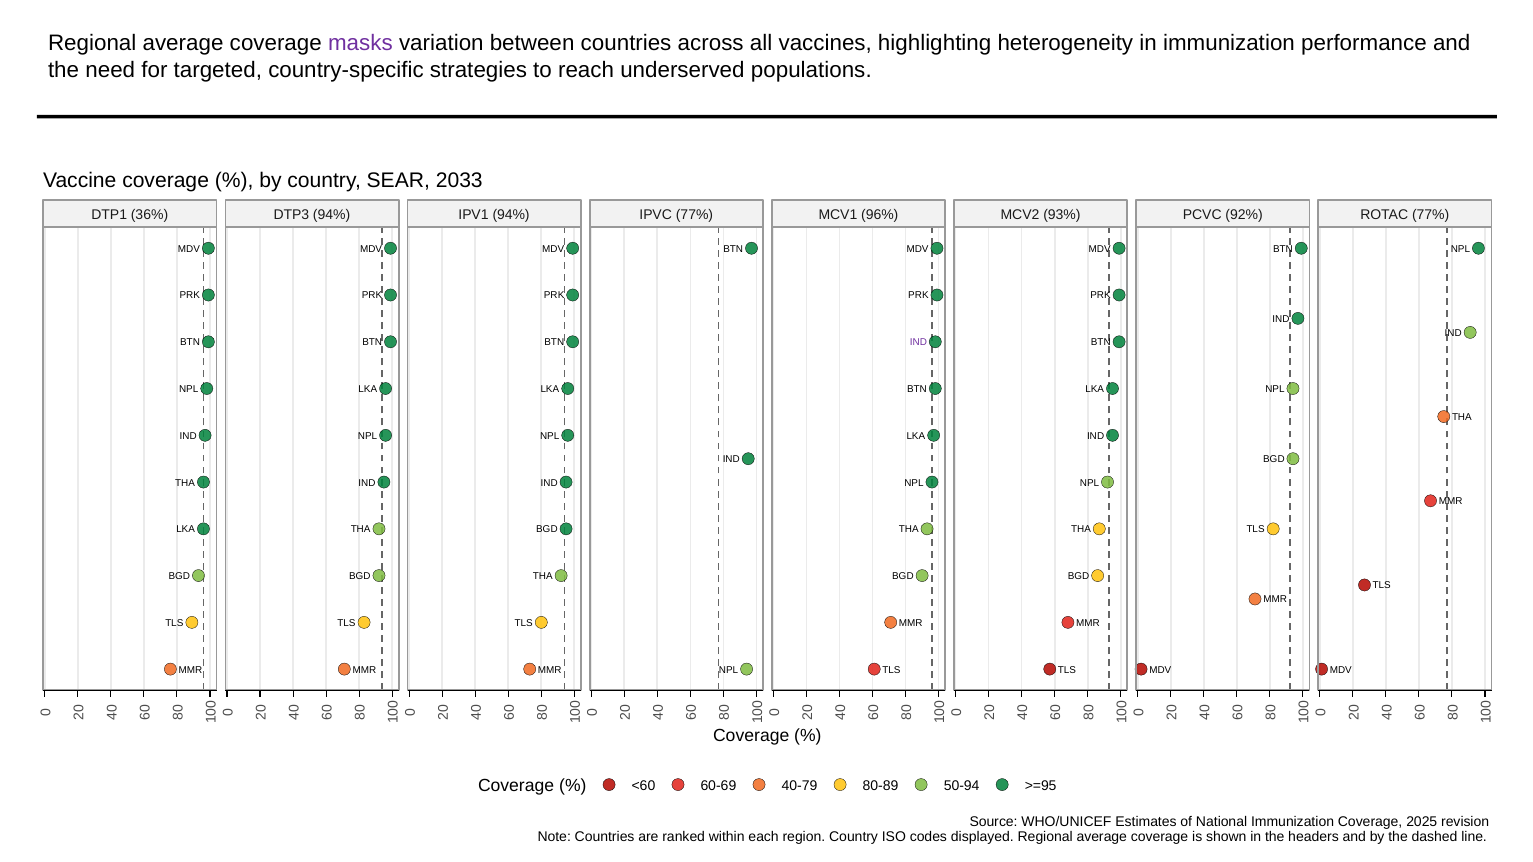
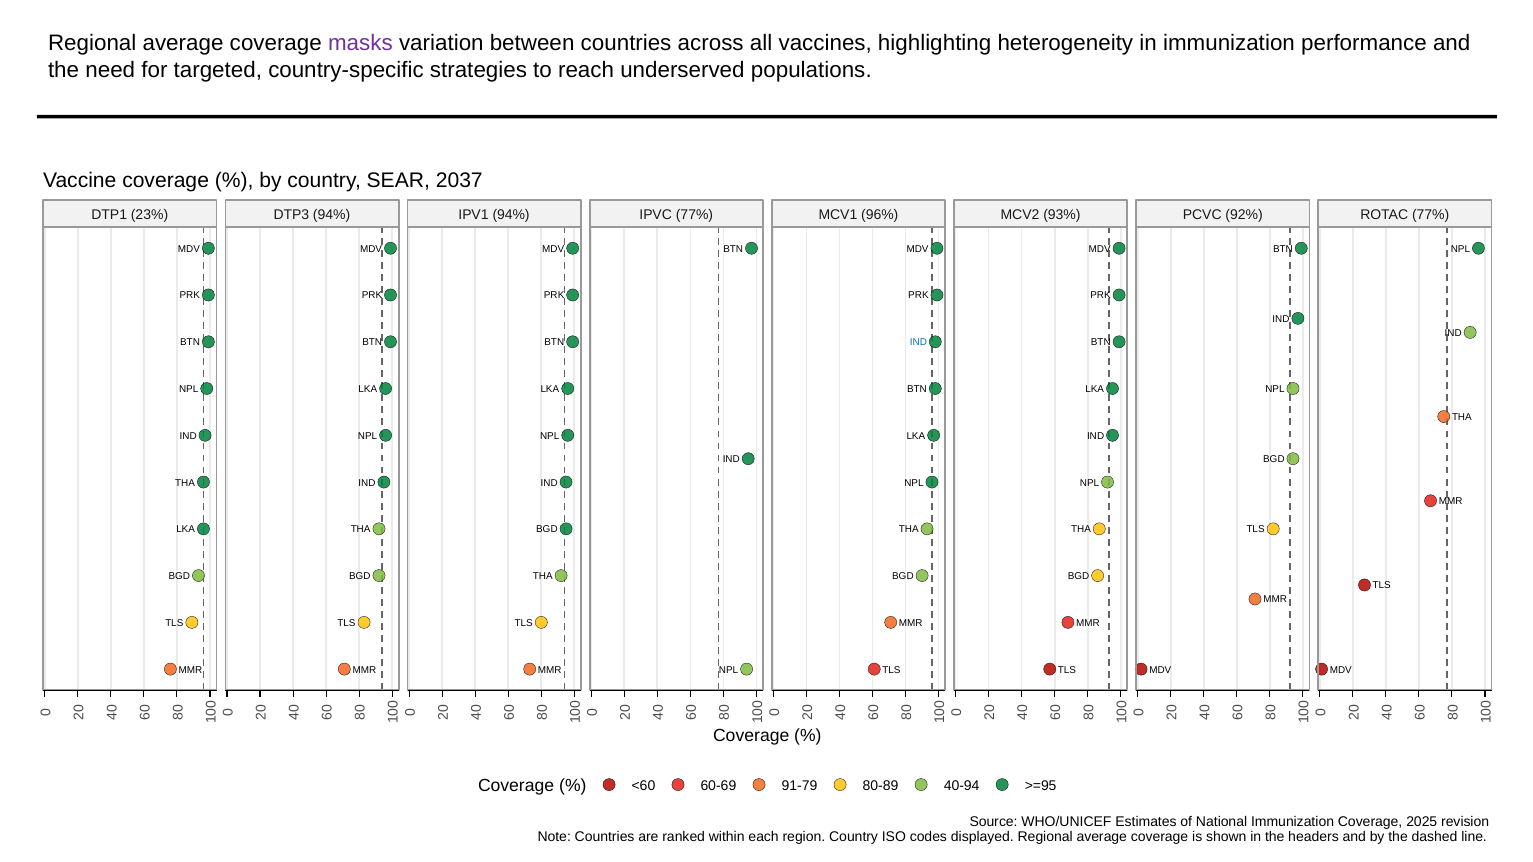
2033: 2033 -> 2037 (459, 181)
36%: 36% -> 23% (150, 215)
IND colour: purple -> blue (918, 343)
40-79: 40-79 -> 91-79 (800, 786)
50-94: 50-94 -> 40-94 (962, 786)
